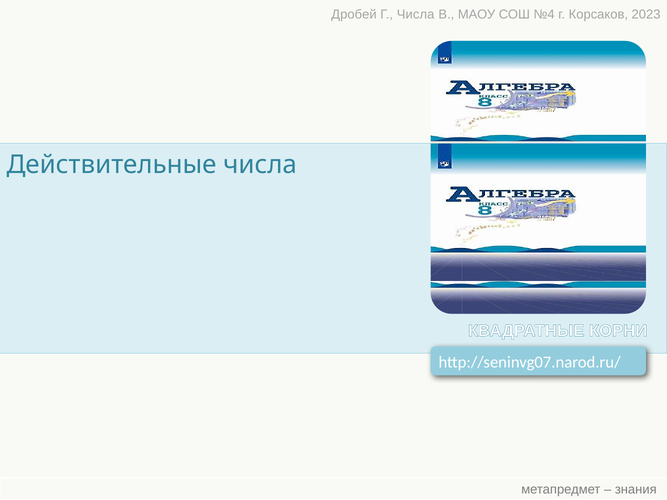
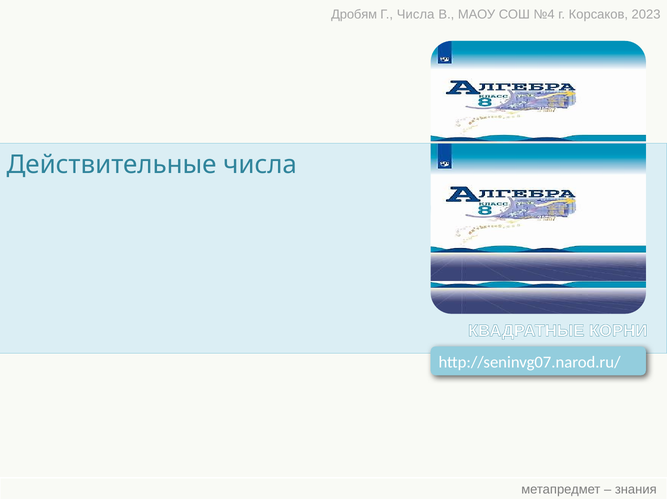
Дробей: Дробей -> Дробям (354, 15)
